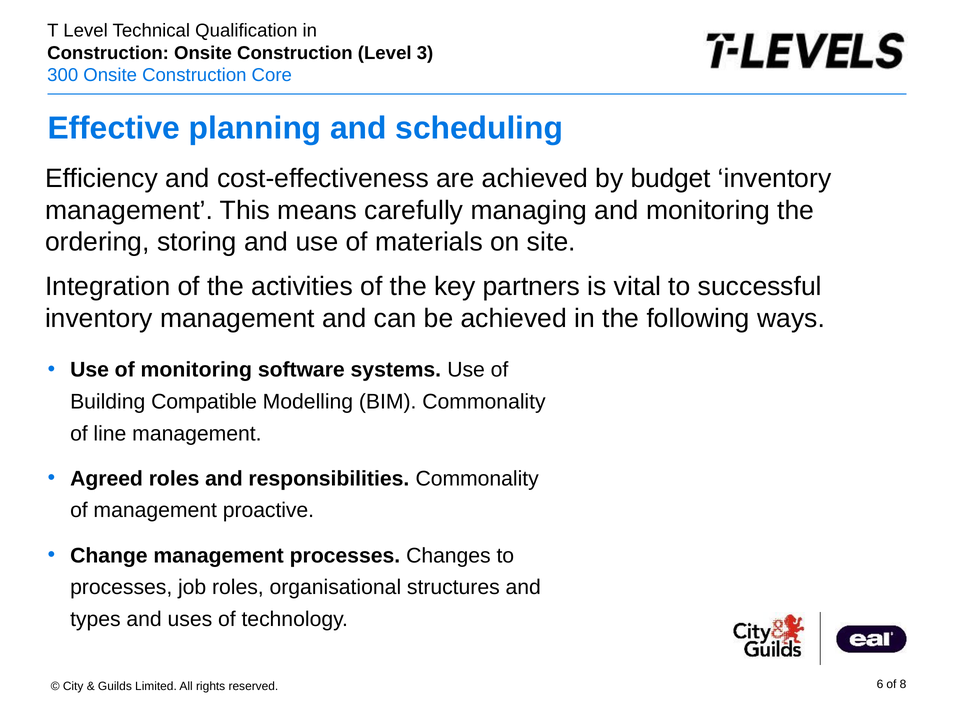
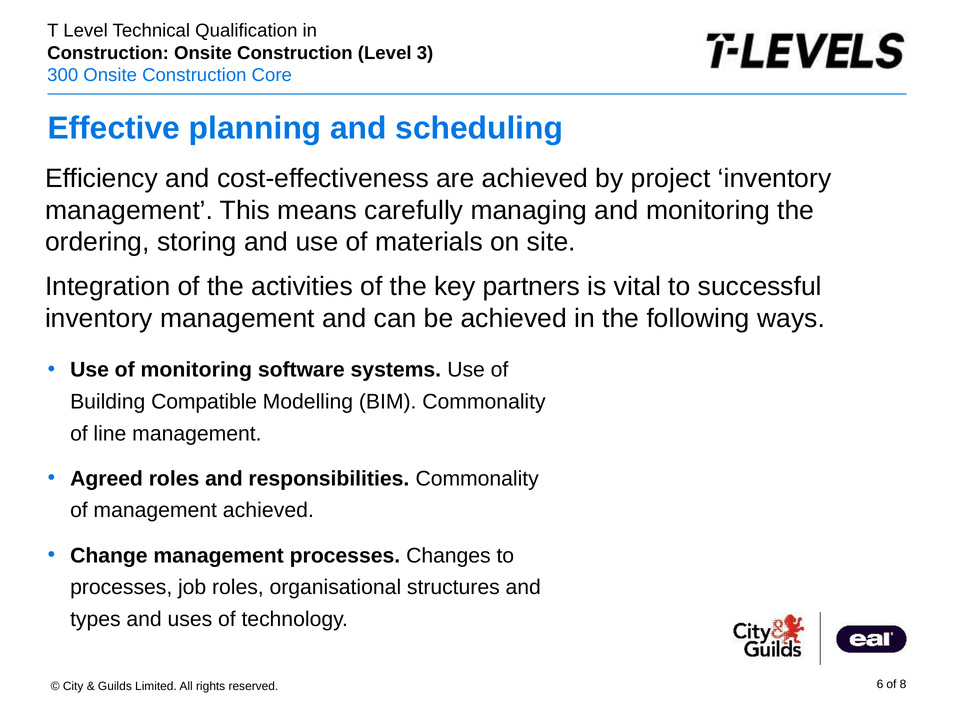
budget: budget -> project (671, 178)
management proactive: proactive -> achieved (268, 510)
